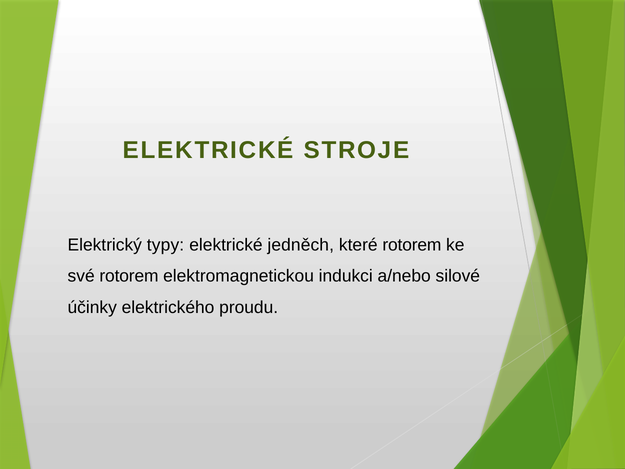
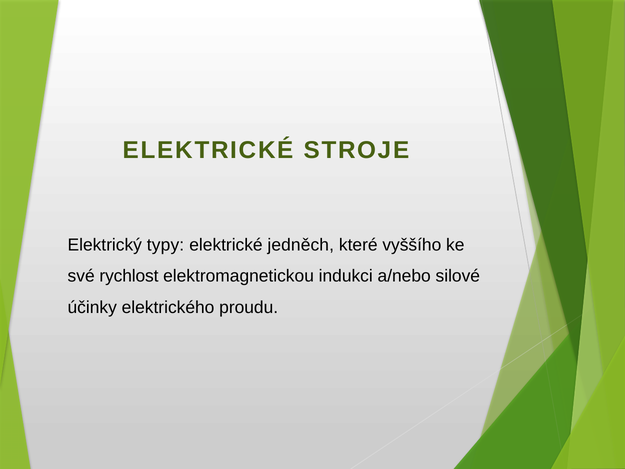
které rotorem: rotorem -> vyššího (412, 245)
své rotorem: rotorem -> rychlost (129, 276)
